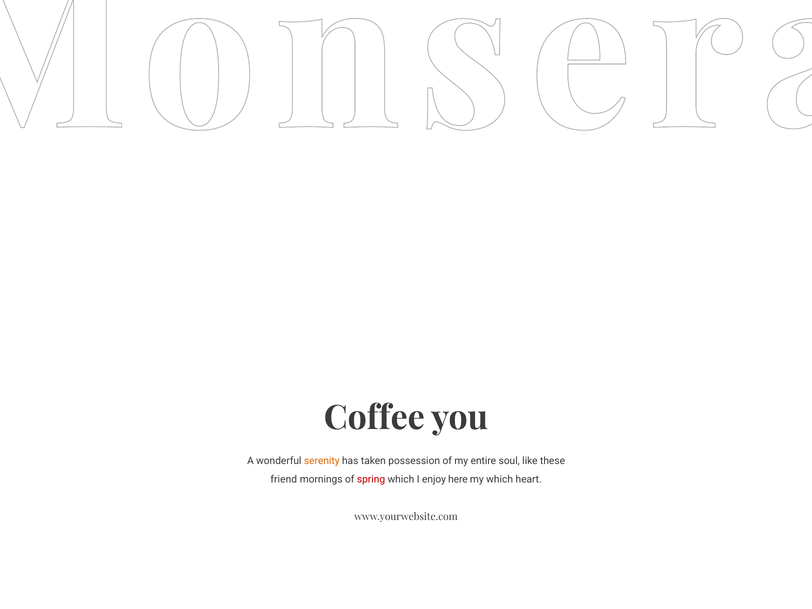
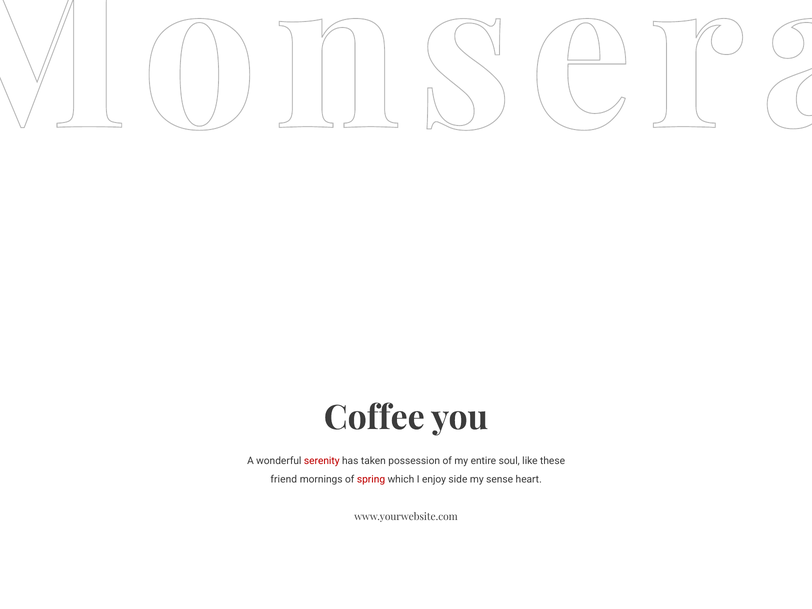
serenity colour: orange -> red (322, 461)
here: here -> side (458, 479)
my which: which -> sense (500, 479)
